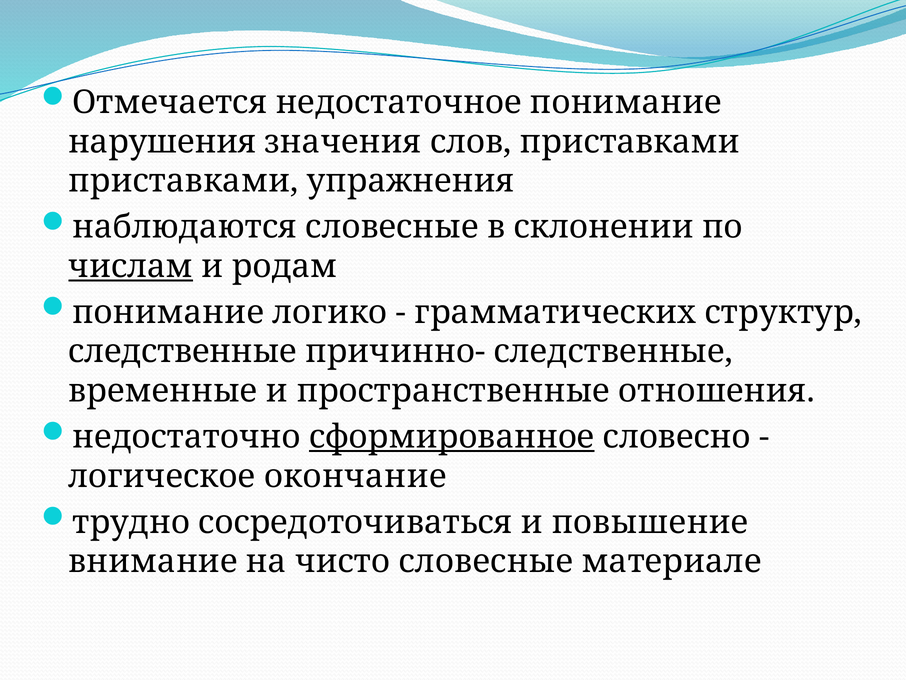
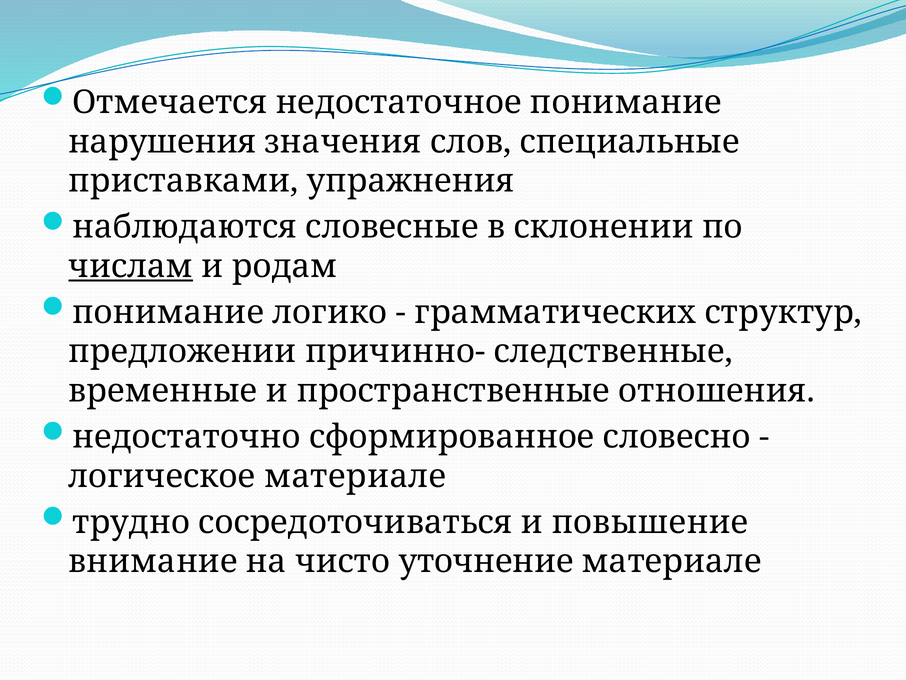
слов приставками: приставками -> специальные (630, 142)
следственные: следственные -> предложении (182, 351)
сформированное underline: present -> none (452, 437)
логическое окончание: окончание -> материале (355, 476)
чисто словесные: словесные -> уточнение (486, 561)
